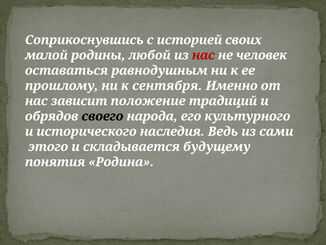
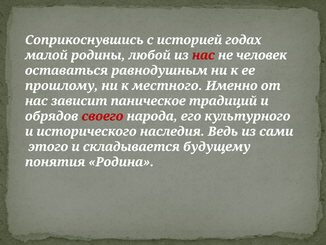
своих: своих -> годах (244, 40)
сентября: сентября -> местного (167, 86)
положение: положение -> паническое (148, 101)
своего colour: black -> red (103, 116)
